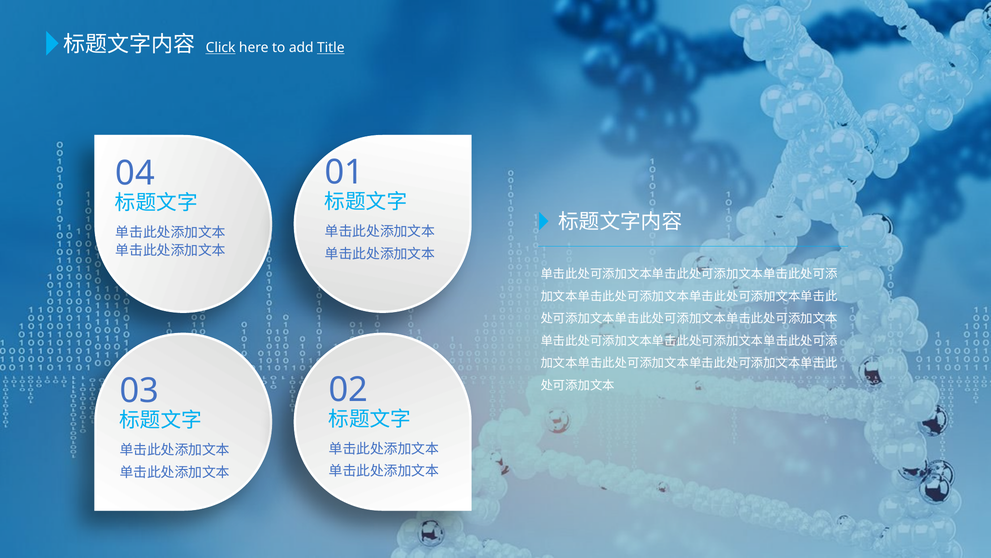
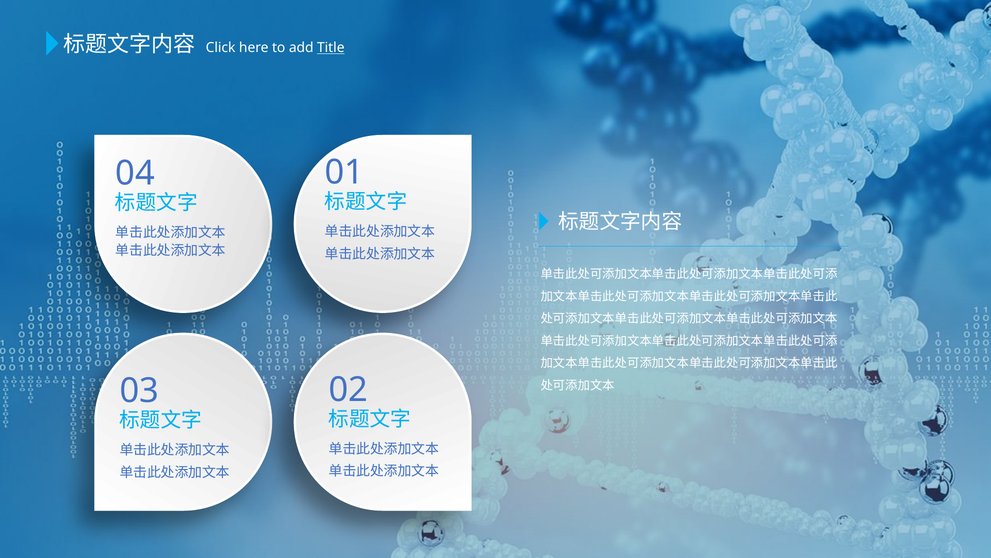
Click underline: present -> none (221, 48)
